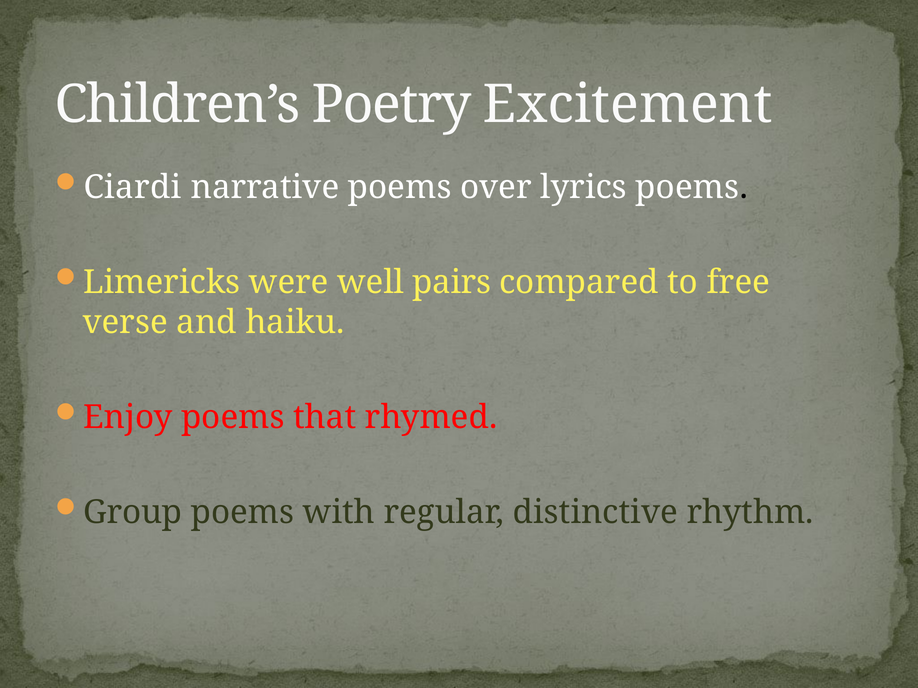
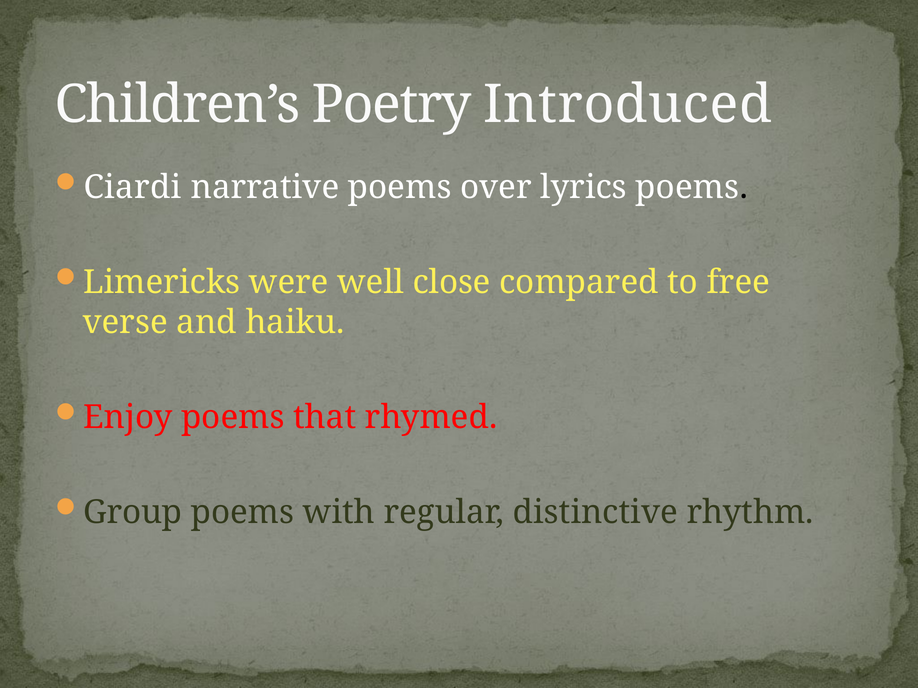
Excitement: Excitement -> Introduced (628, 105)
pairs: pairs -> close (452, 283)
